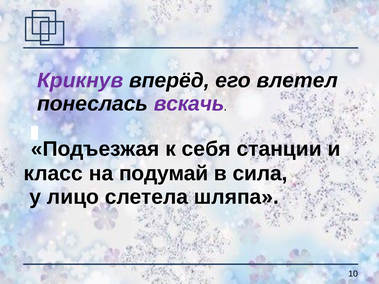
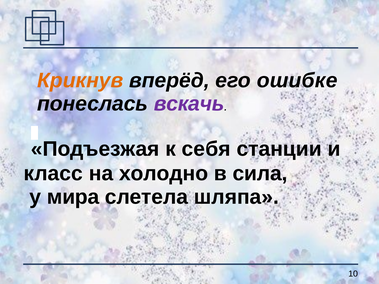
Крикнув colour: purple -> orange (80, 80)
влетел: влетел -> ошибке (297, 80)
подумай: подумай -> холодно (164, 174)
лицо: лицо -> мира (73, 197)
